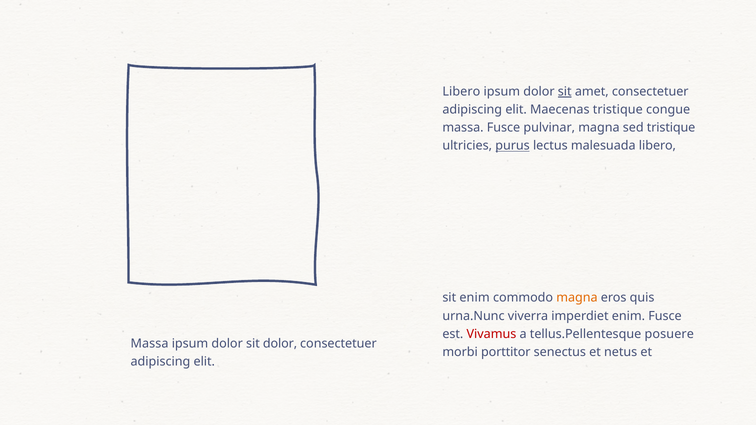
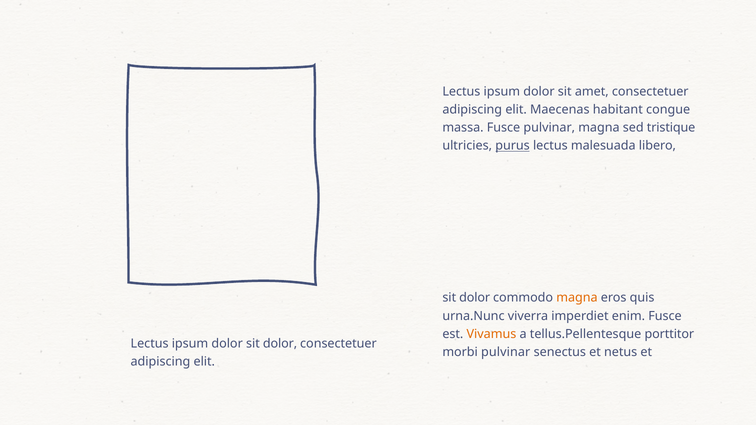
Libero: Libero -> Lectus (461, 92)
sit underline: present -> none (565, 92)
Maecenas tristique: tristique -> habitant (618, 110)
enim: enim -> dolor (475, 298)
Vivamus colour: red -> orange (491, 334)
posuere: posuere -> porttitor (669, 334)
Massa: Massa -> Lectus (150, 344)
morbi porttitor: porttitor -> pulvinar (506, 352)
